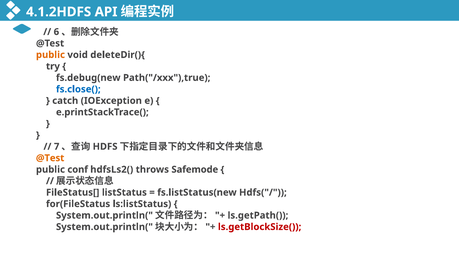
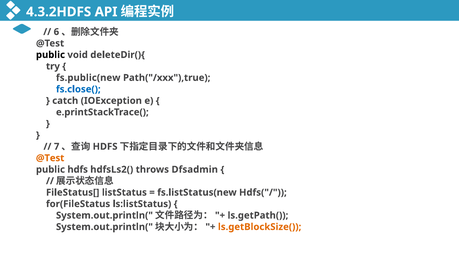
4.1.2HDFS: 4.1.2HDFS -> 4.3.2HDFS (59, 12)
public colour: orange -> black (50, 55)
fs.debug(new: fs.debug(new -> fs.public(new (88, 78)
public conf: conf -> hdfs (78, 170)
Safemode: Safemode -> Dfsadmin (195, 170)
ls.getBlockSize( colour: red -> orange (260, 227)
